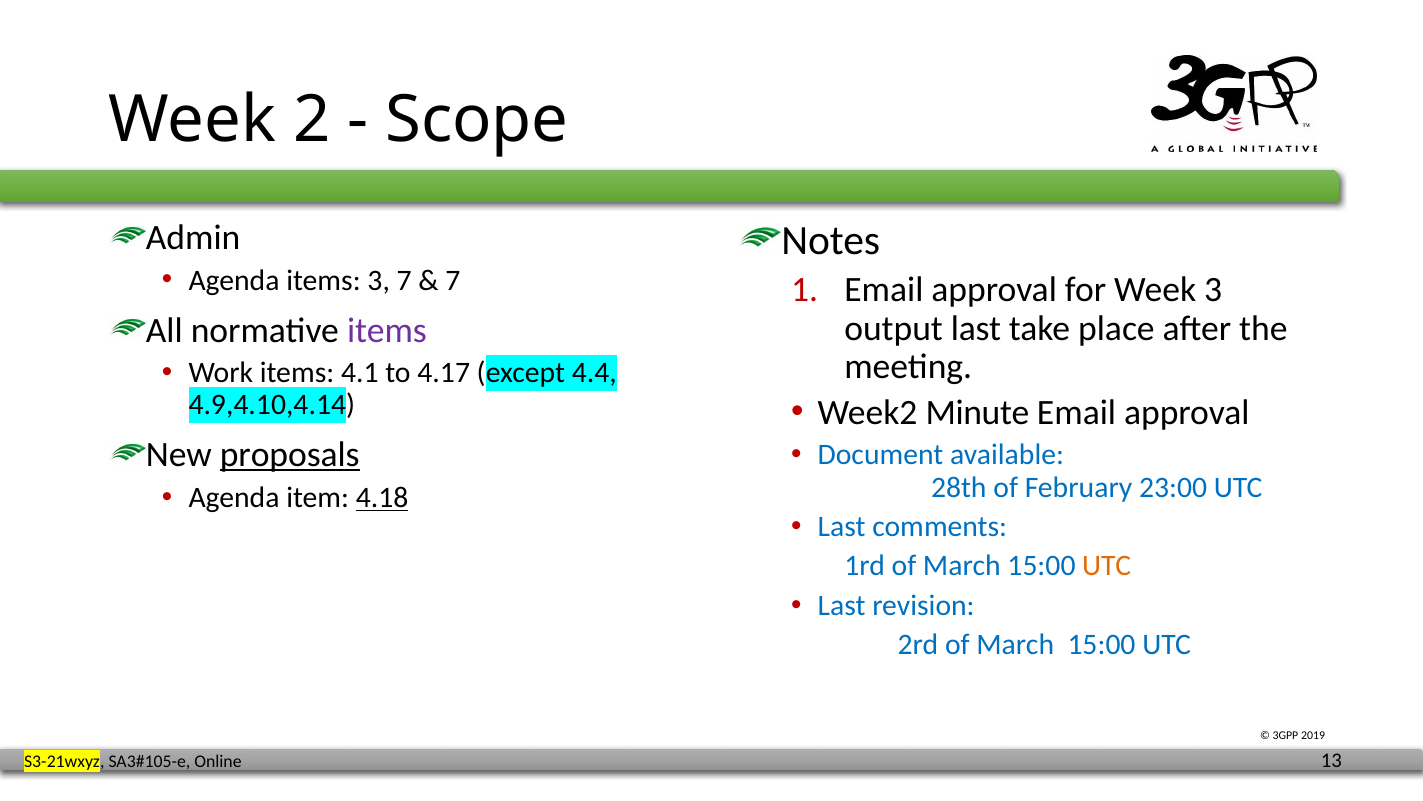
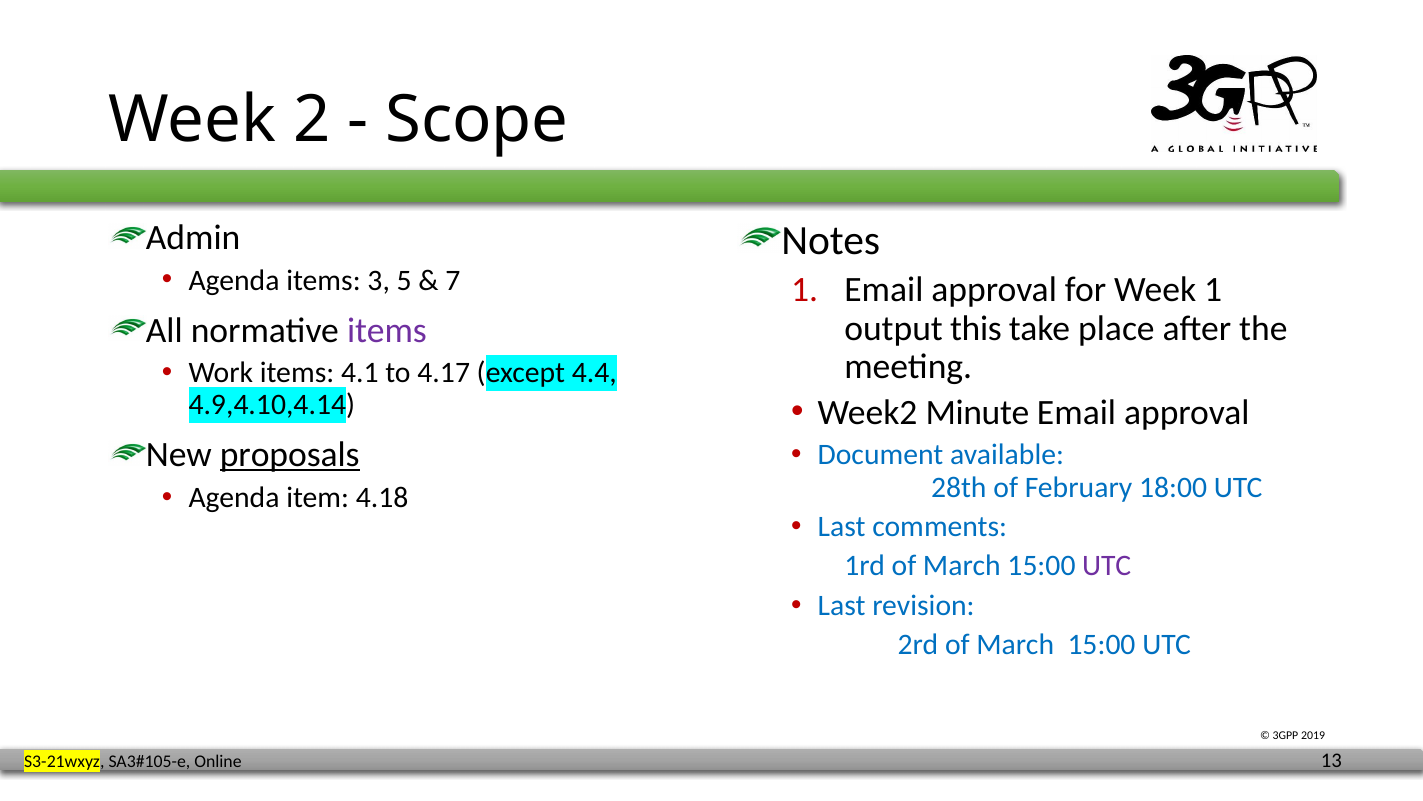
3 7: 7 -> 5 (404, 280)
Week 3: 3 -> 1 (1213, 290)
output last: last -> this (976, 328)
23:00: 23:00 -> 18:00 (1173, 487)
4.18 underline: present -> none (382, 497)
UTC colour: orange -> purple (1107, 566)
